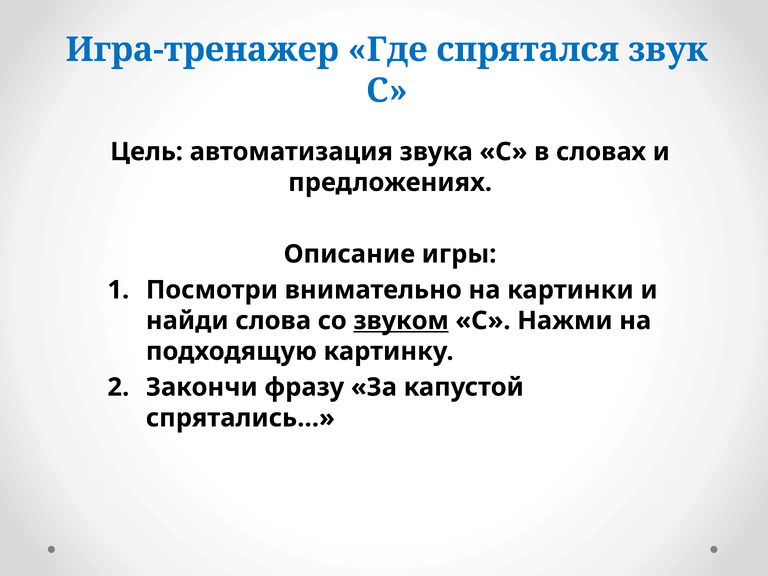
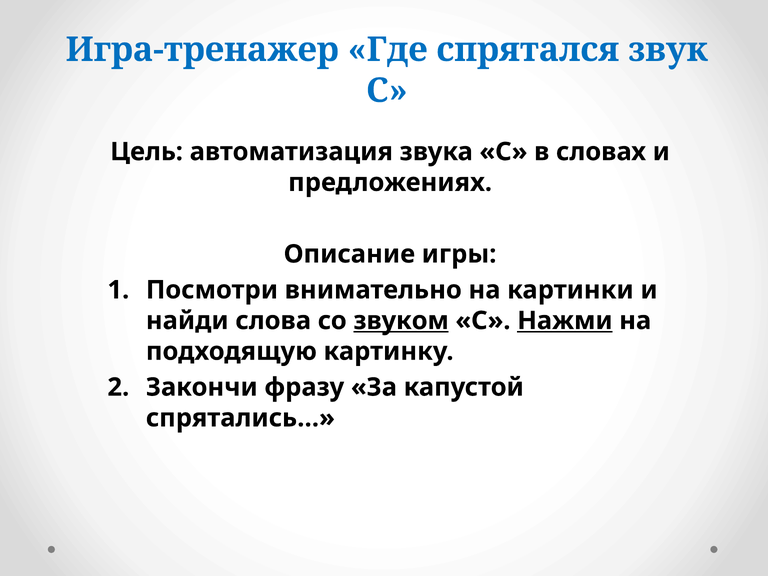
Нажми underline: none -> present (565, 321)
